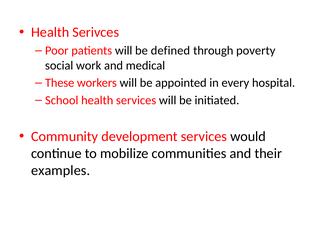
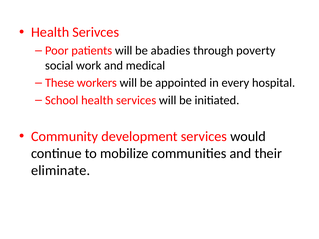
defined: defined -> abadies (170, 51)
examples: examples -> eliminate (61, 171)
